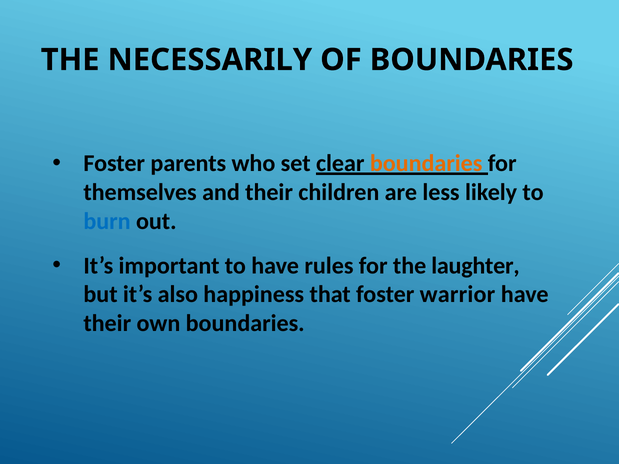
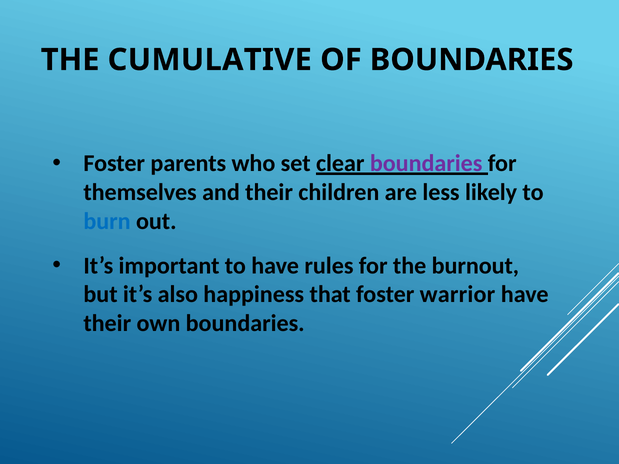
NECESSARILY: NECESSARILY -> CUMULATIVE (210, 60)
boundaries colour: orange -> purple (426, 164)
laughter: laughter -> burnout (475, 266)
